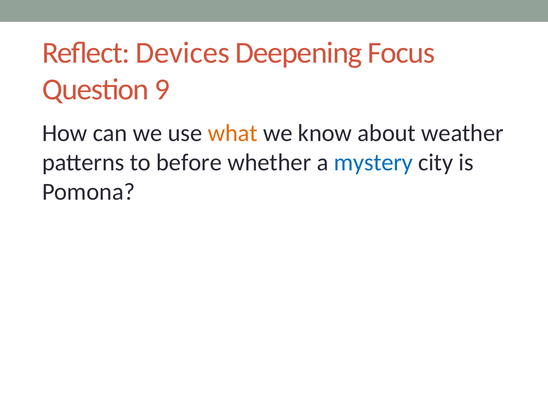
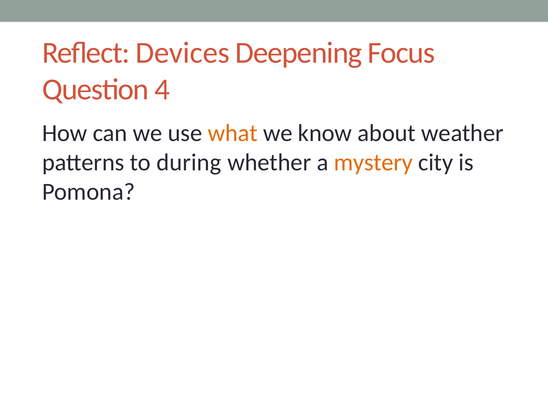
9: 9 -> 4 (162, 89)
before: before -> during (189, 162)
mystery colour: blue -> orange (373, 162)
